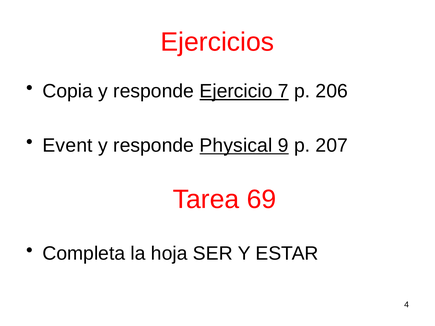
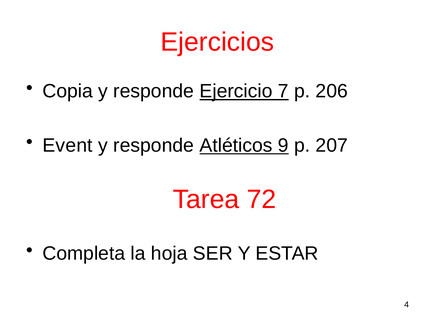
Physical: Physical -> Atléticos (236, 145)
69: 69 -> 72 (262, 199)
